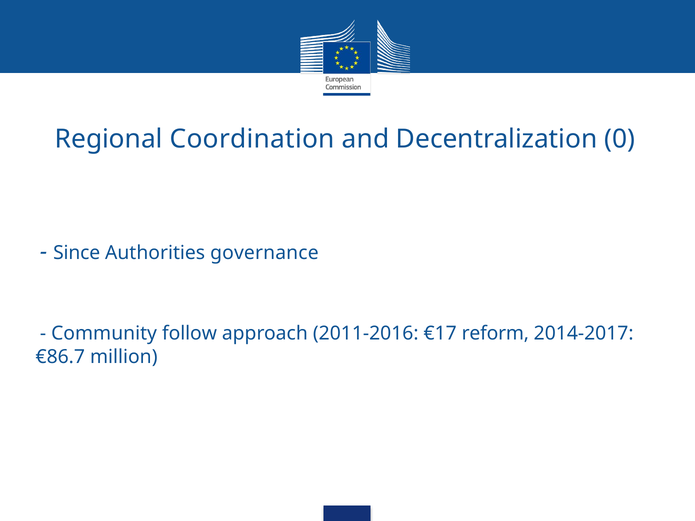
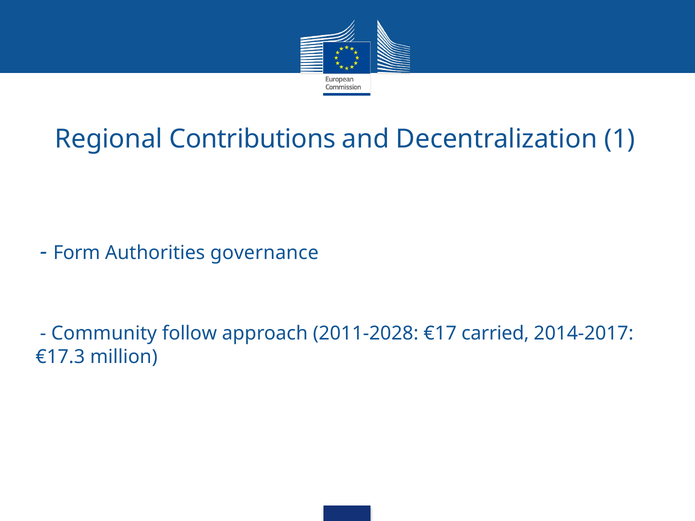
Coordination: Coordination -> Contributions (252, 139)
0: 0 -> 1 (620, 139)
Since: Since -> Form (77, 253)
2011-2016: 2011-2016 -> 2011-2028 (366, 334)
reform: reform -> carried (495, 334)
€86.7: €86.7 -> €17.3 (60, 357)
